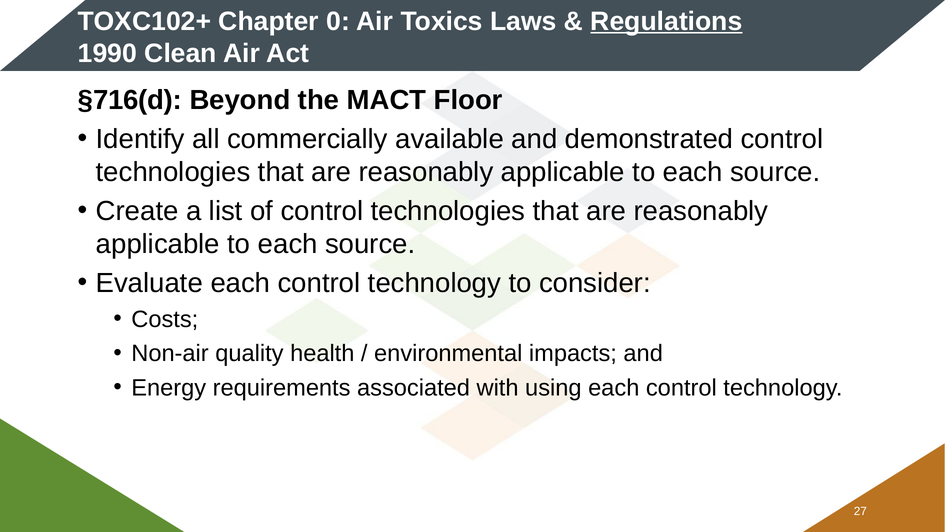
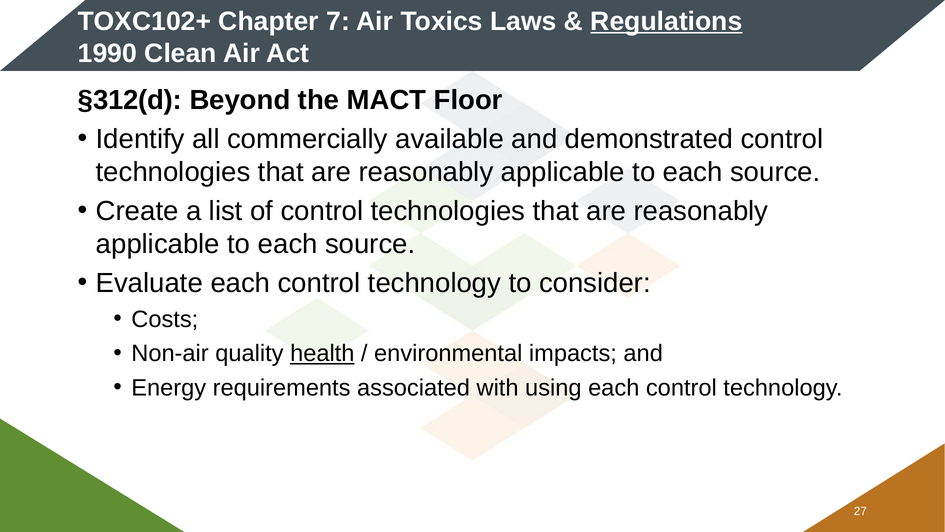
0: 0 -> 7 (338, 21)
§716(d: §716(d -> §312(d (130, 100)
health underline: none -> present (322, 353)
